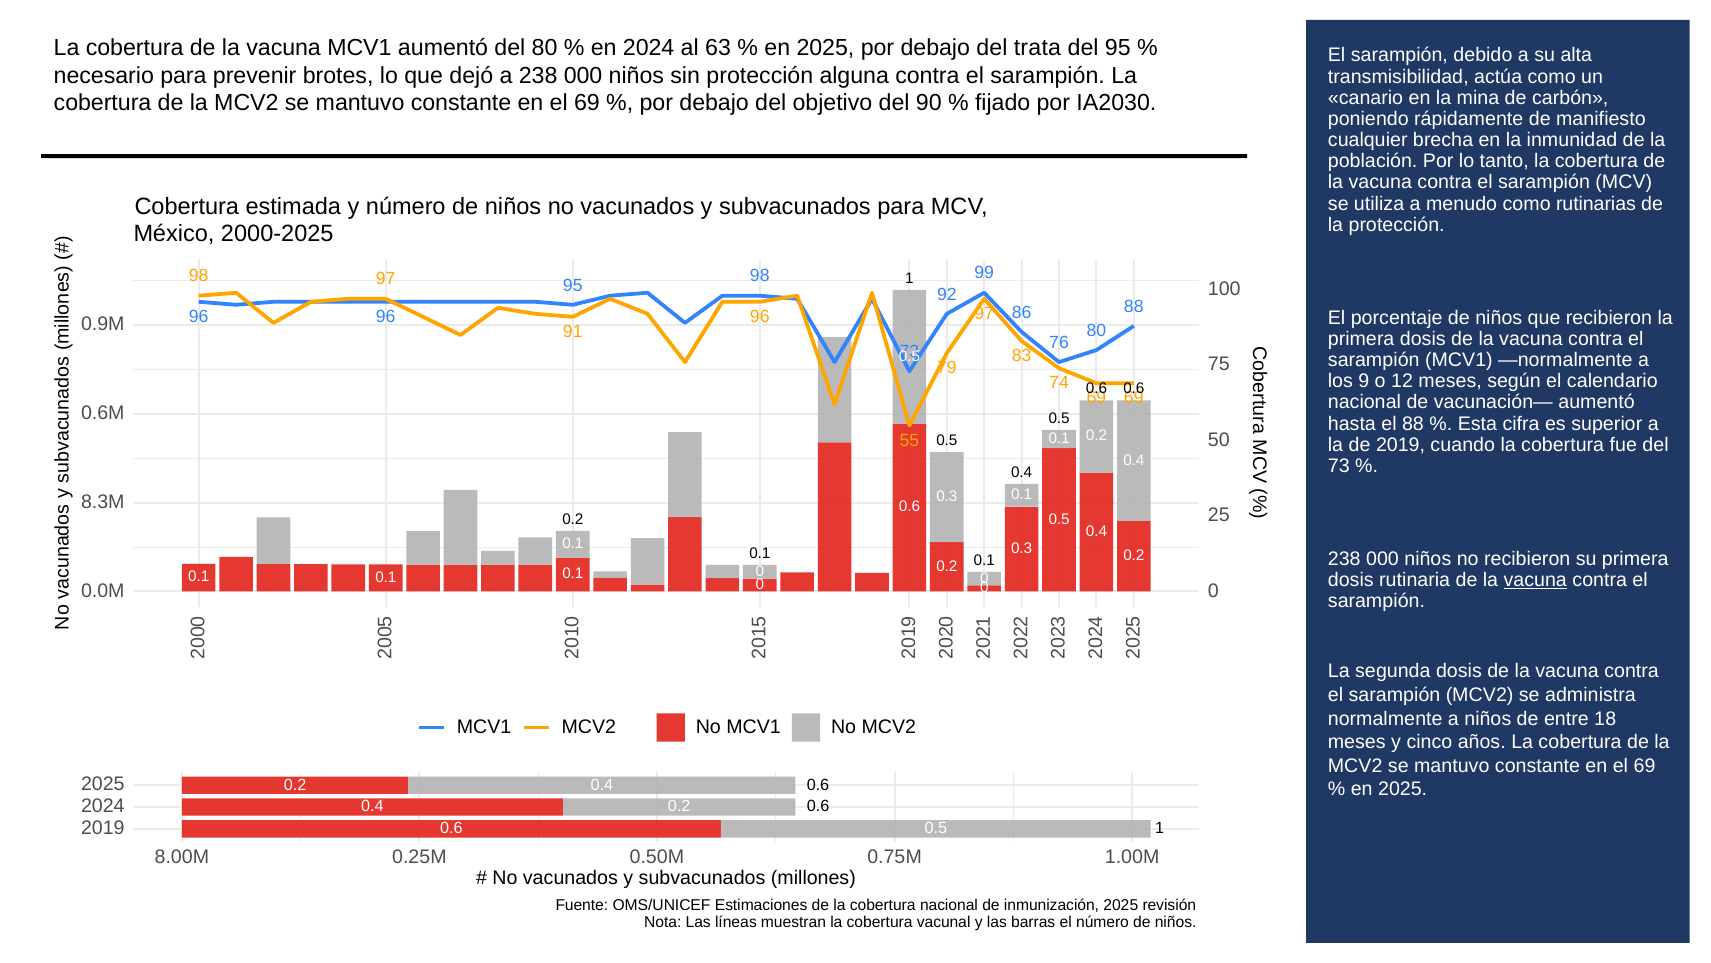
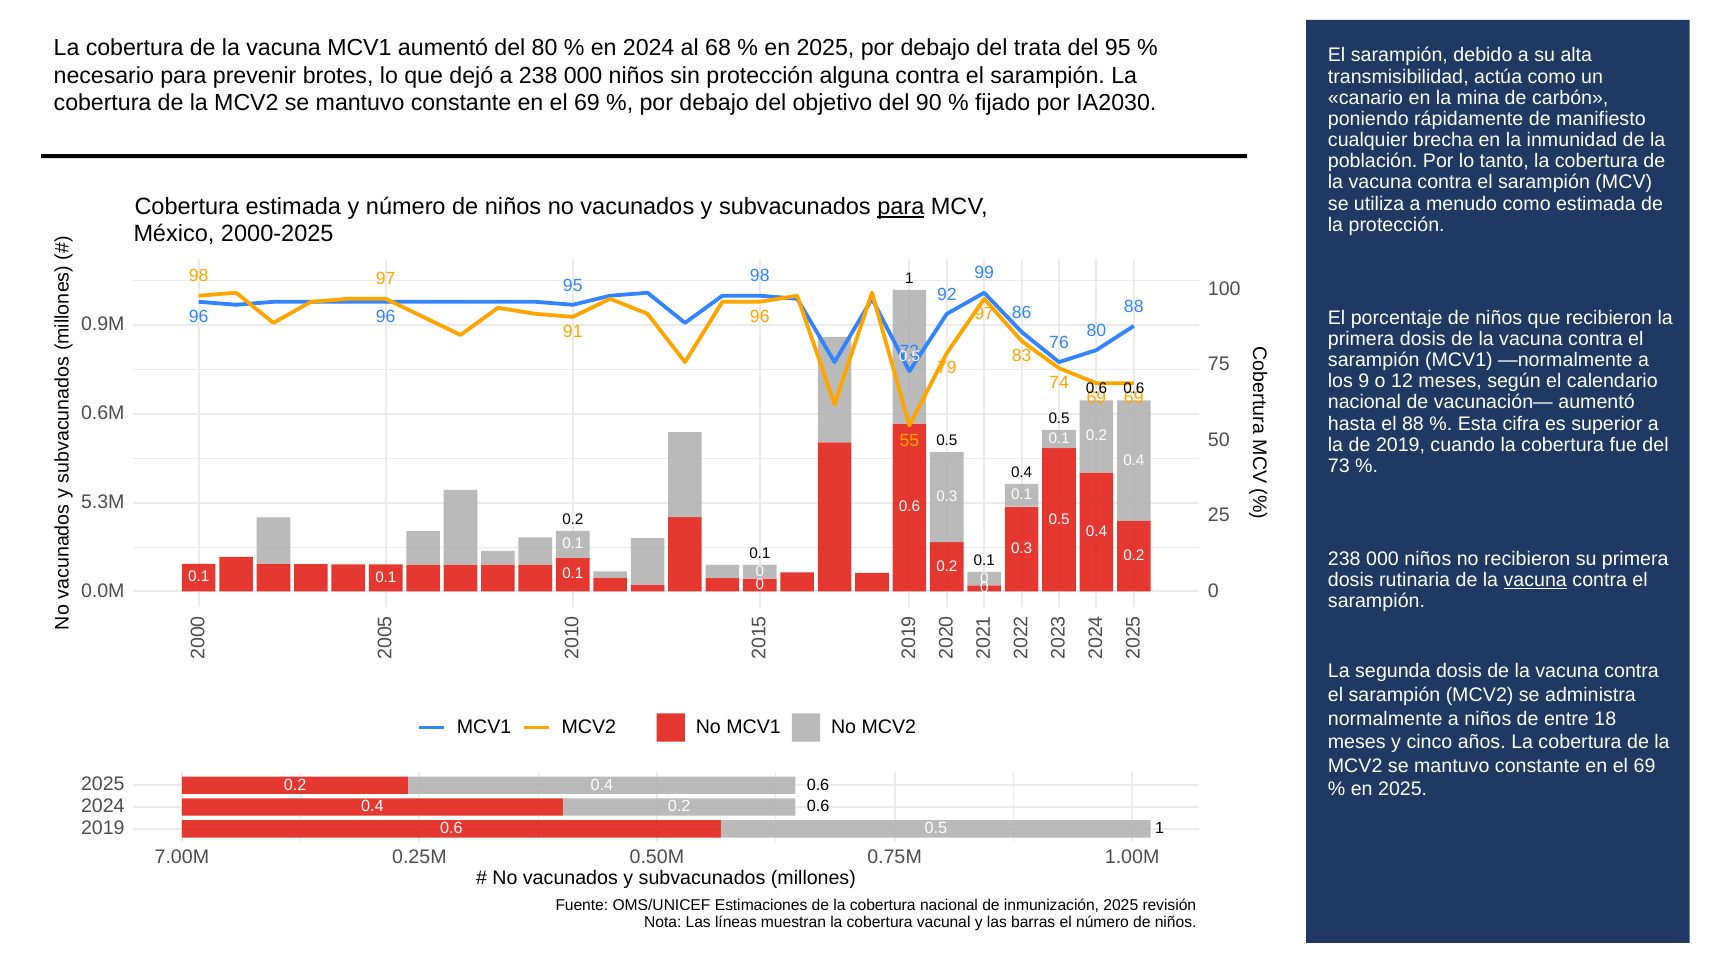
63: 63 -> 68 (718, 48)
como rutinarias: rutinarias -> estimada (1596, 203)
para underline: none -> present (901, 207)
8.3M: 8.3M -> 5.3M (103, 502)
8.00M: 8.00M -> 7.00M (182, 856)
